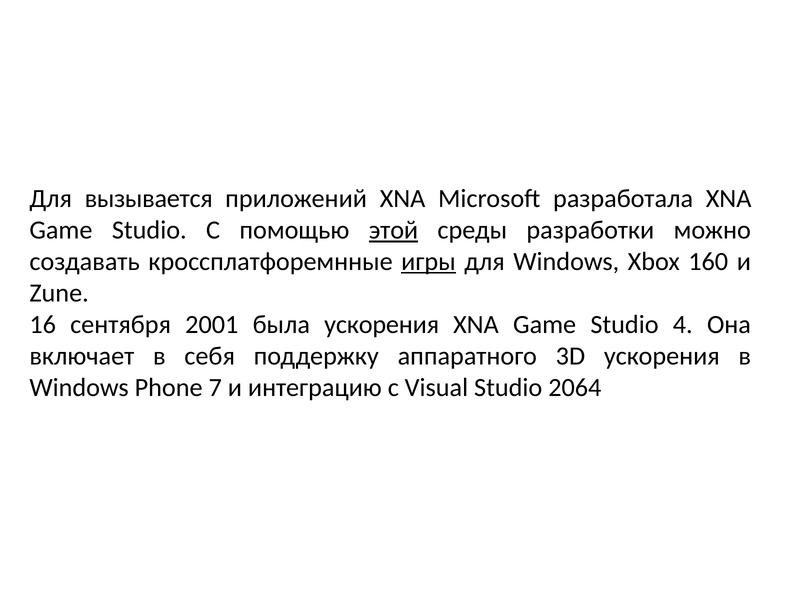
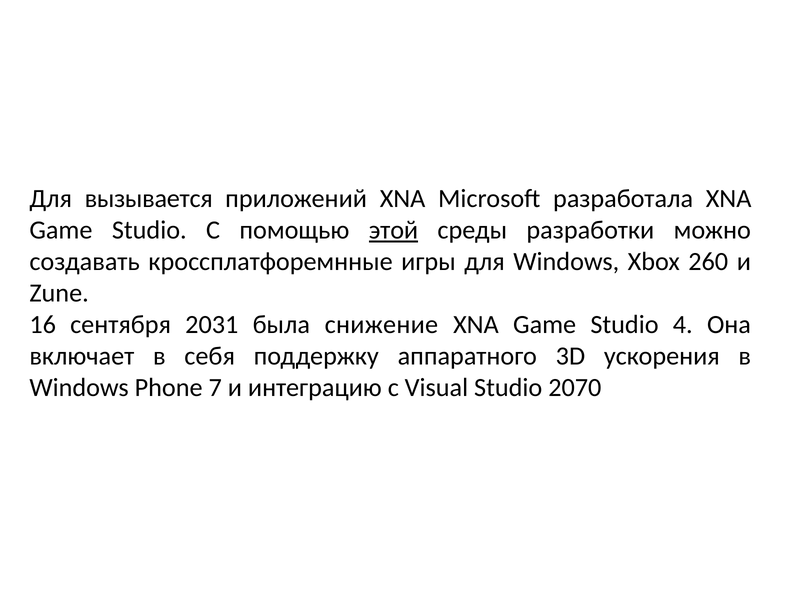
игры underline: present -> none (428, 262)
160: 160 -> 260 (708, 262)
2001: 2001 -> 2031 (212, 325)
была ускорения: ускорения -> снижение (381, 325)
2064: 2064 -> 2070 (575, 388)
